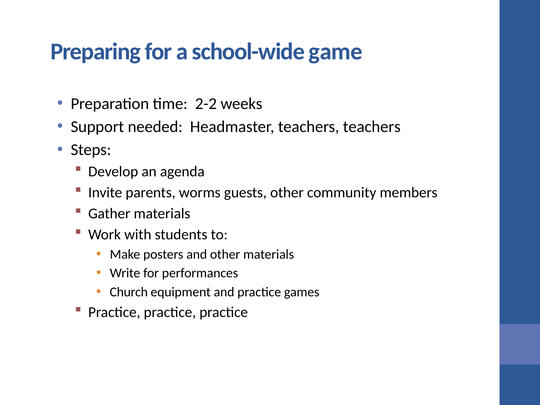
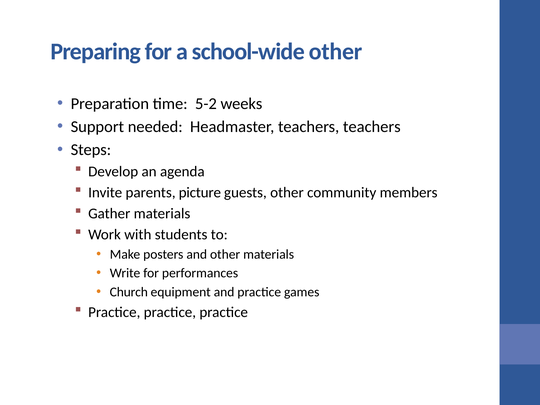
school-wide game: game -> other (336, 52)
2-2: 2-2 -> 5-2 (206, 104)
worms: worms -> picture (200, 193)
